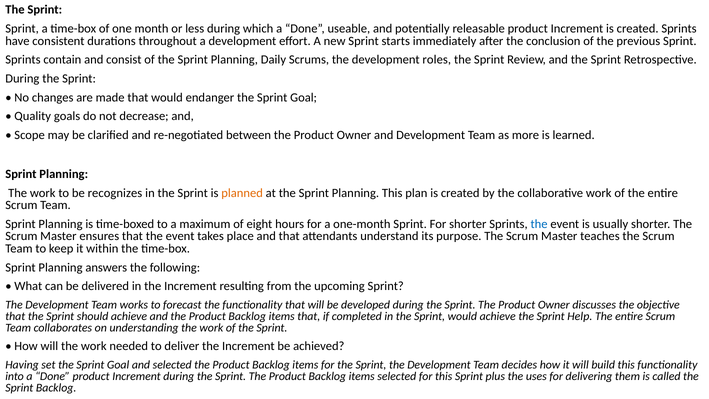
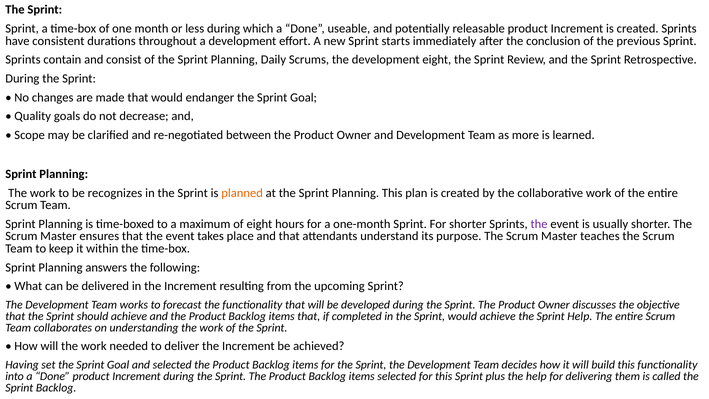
development roles: roles -> eight (437, 60)
the colour: blue -> purple (539, 224)
the uses: uses -> help (536, 376)
